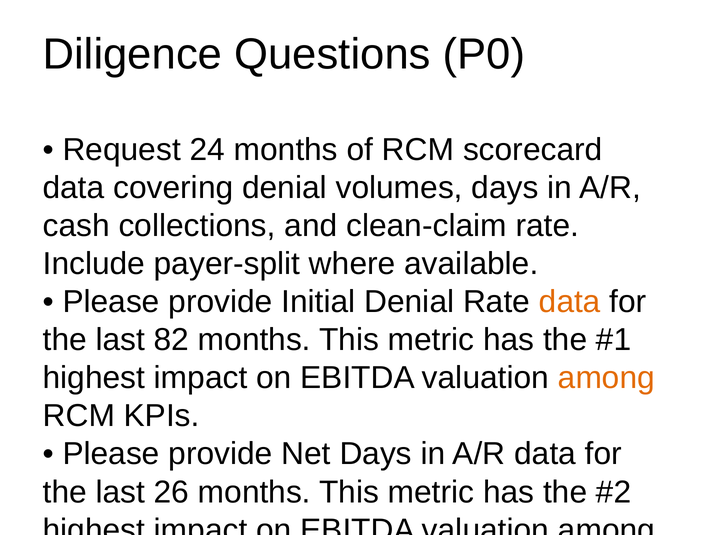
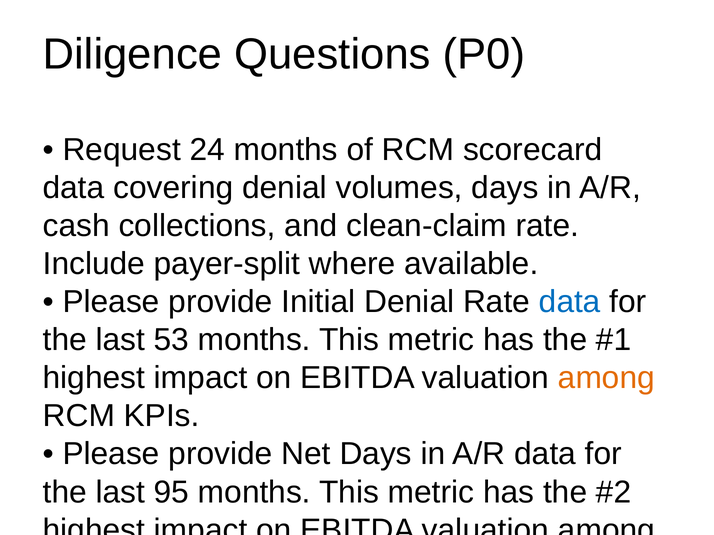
data colour: orange -> blue (570, 302)
82: 82 -> 53 (171, 340)
26: 26 -> 95 (171, 493)
